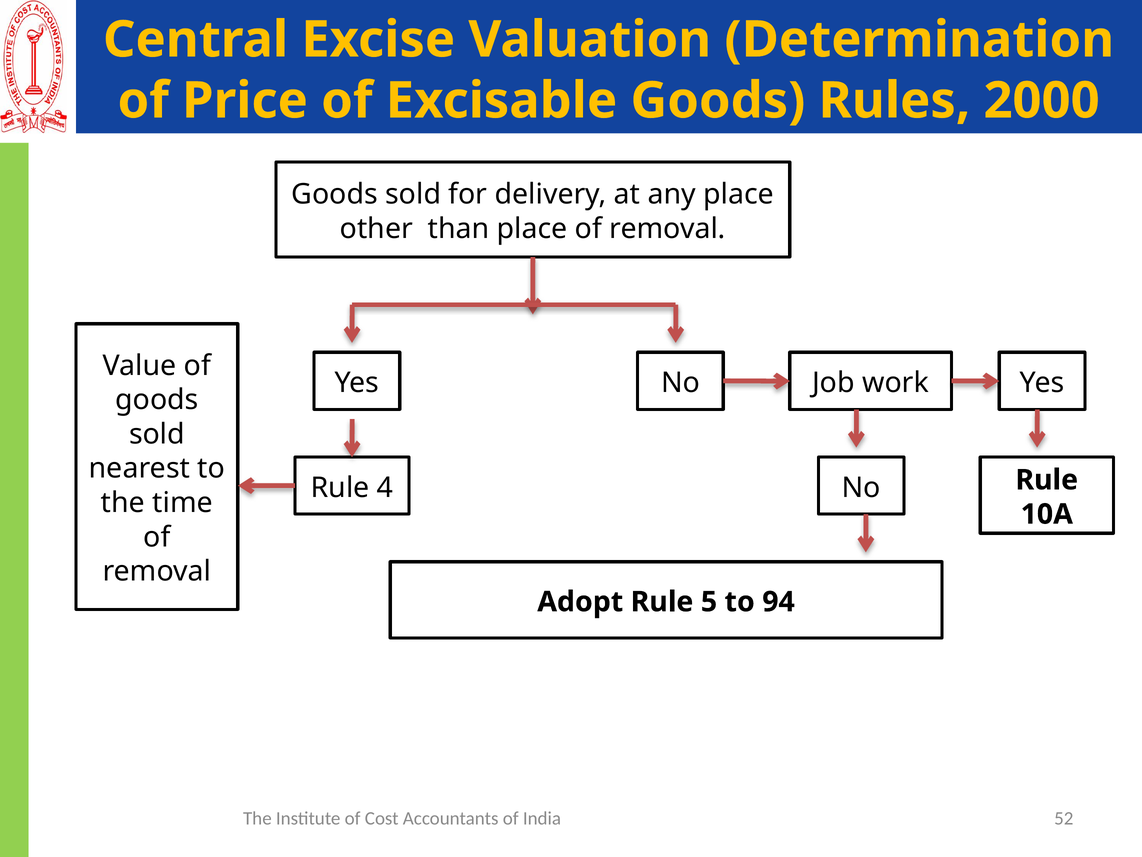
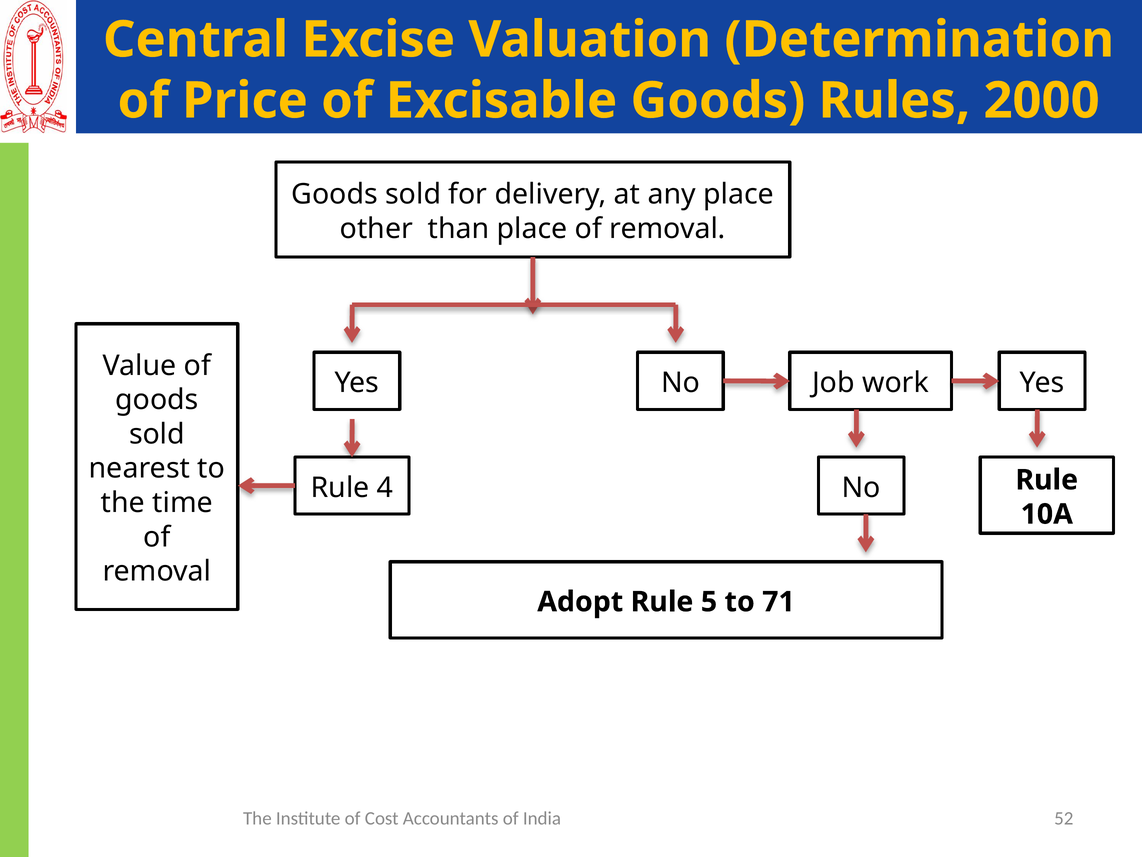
94: 94 -> 71 (779, 602)
